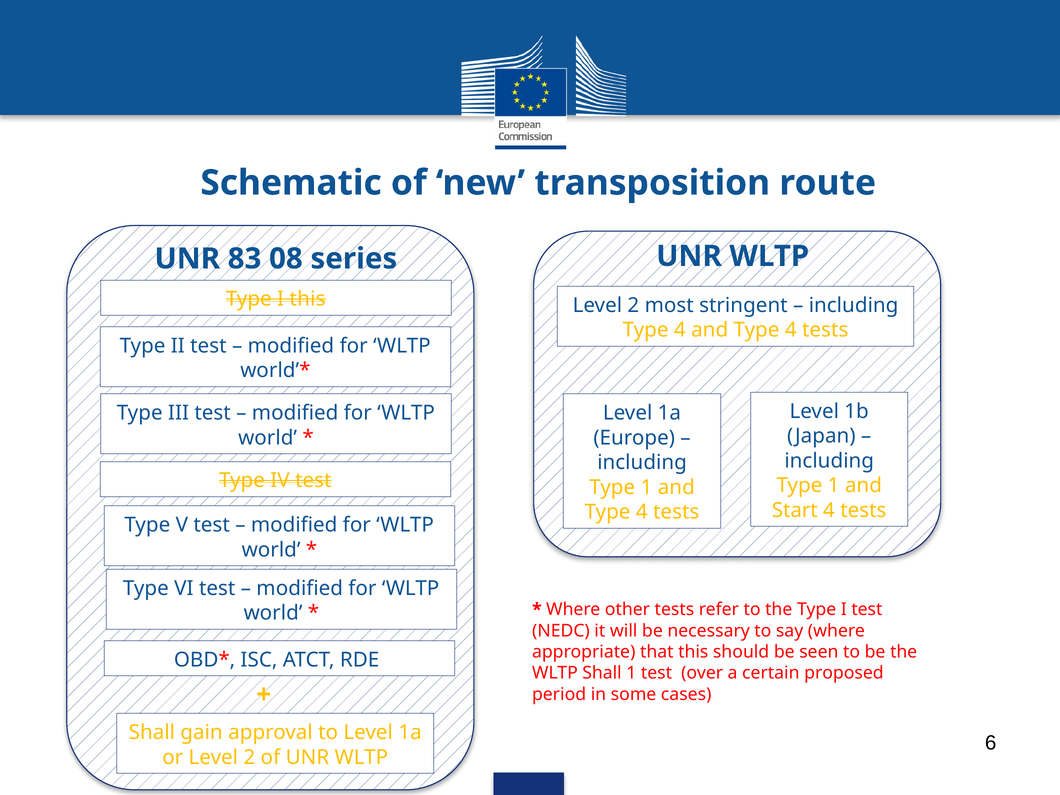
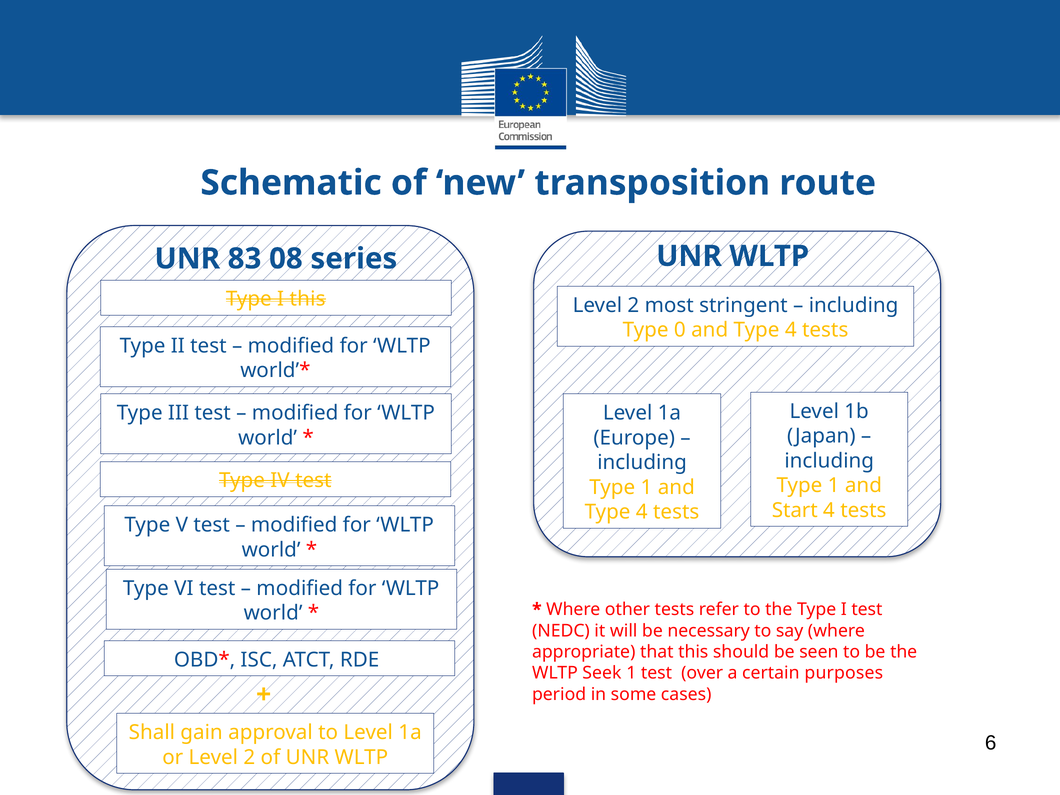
4: 4 -> 0 (680, 330)
WLTP Shall: Shall -> Seek (602, 673)
proposed: proposed -> purposes (844, 673)
